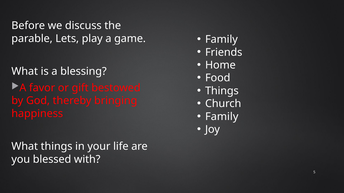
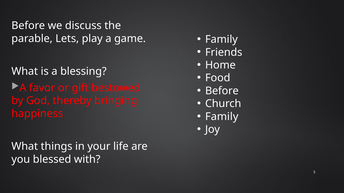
Things: Things -> Before (222, 91)
